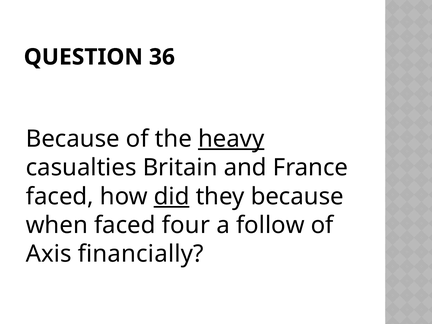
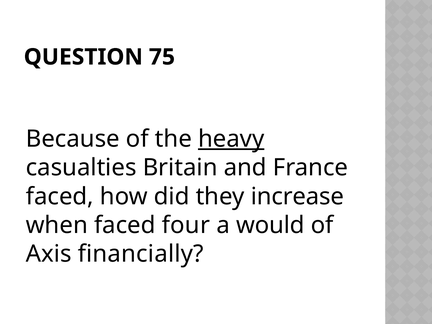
36: 36 -> 75 (162, 57)
did underline: present -> none (172, 196)
they because: because -> increase (297, 196)
follow: follow -> would (270, 225)
